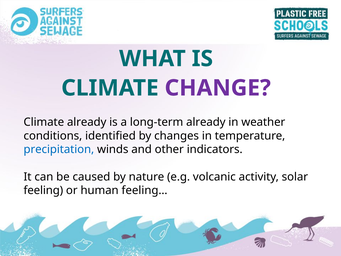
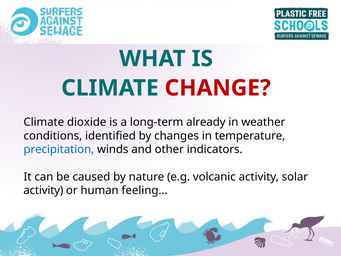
CHANGE colour: purple -> red (218, 88)
Climate already: already -> dioxide (87, 122)
feeling: feeling -> activity (43, 190)
